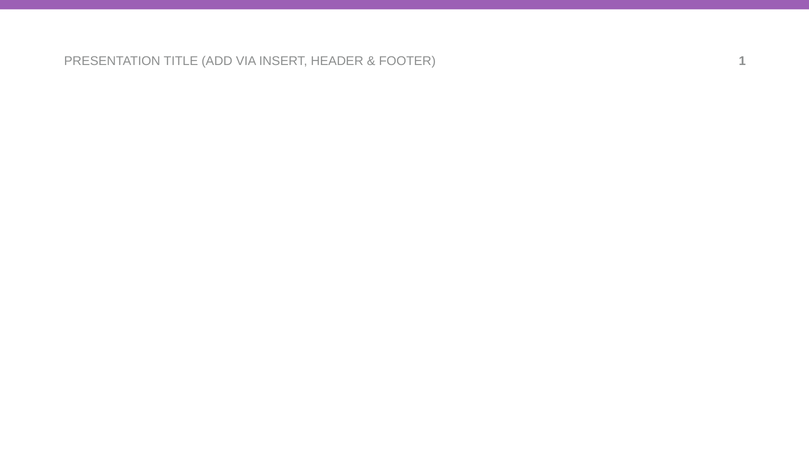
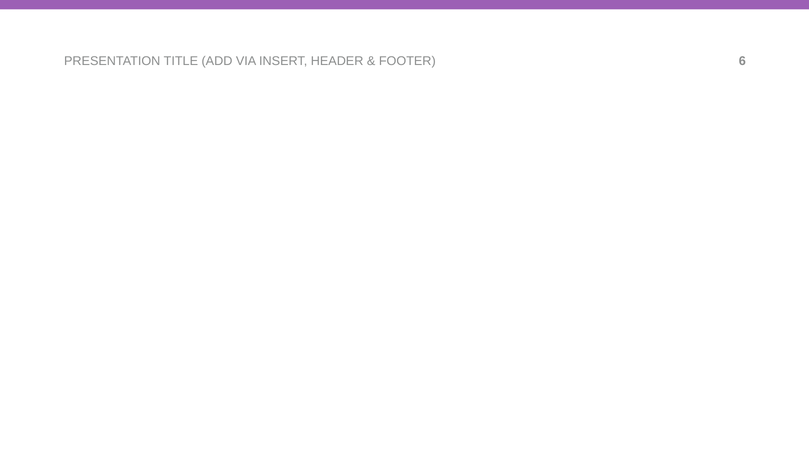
1: 1 -> 6 (742, 61)
